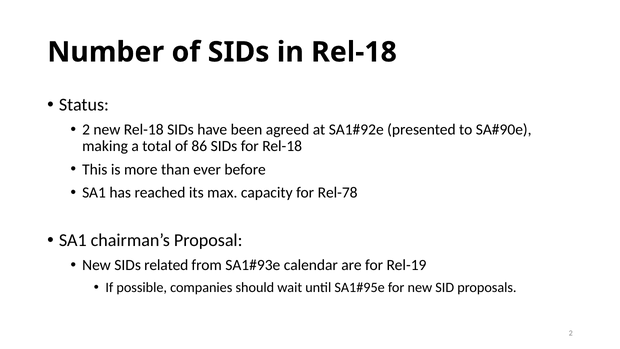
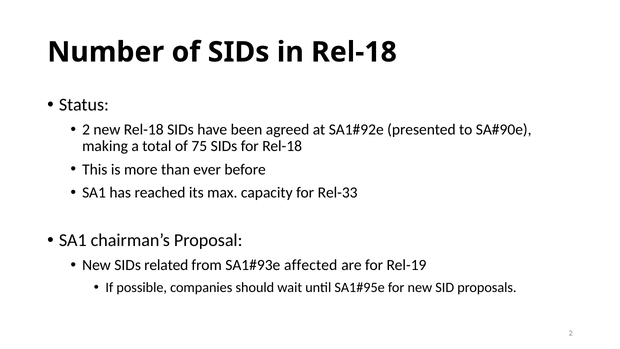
86: 86 -> 75 (199, 146)
Rel-78: Rel-78 -> Rel-33 (338, 193)
calendar: calendar -> affected (311, 265)
